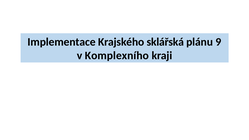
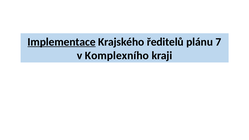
Implementace underline: none -> present (62, 42)
sklářská: sklářská -> ředitelů (165, 42)
9: 9 -> 7 (218, 42)
